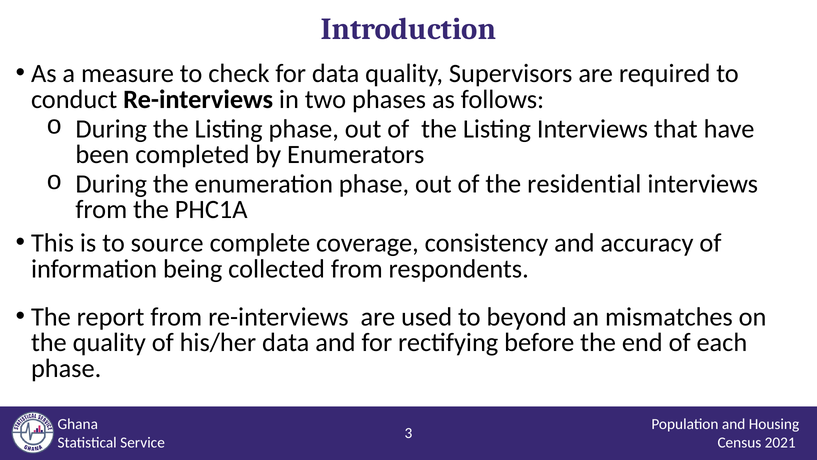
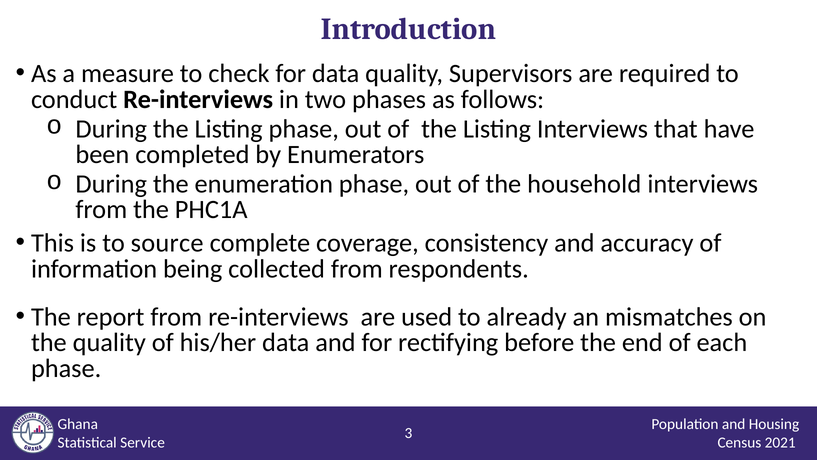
residential: residential -> household (584, 184)
beyond: beyond -> already (527, 317)
